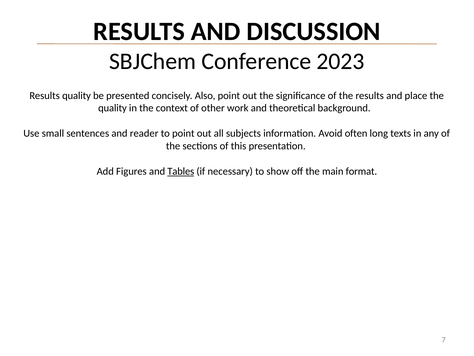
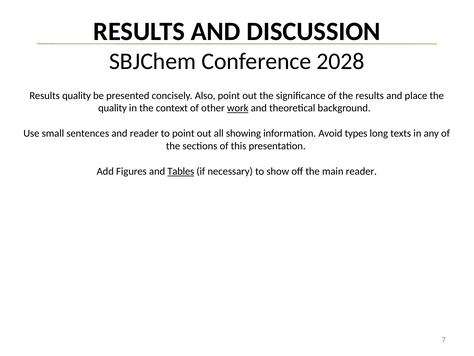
2023: 2023 -> 2028 (341, 61)
work underline: none -> present (238, 108)
subjects: subjects -> showing (243, 133)
often: often -> types (356, 133)
main format: format -> reader (361, 171)
